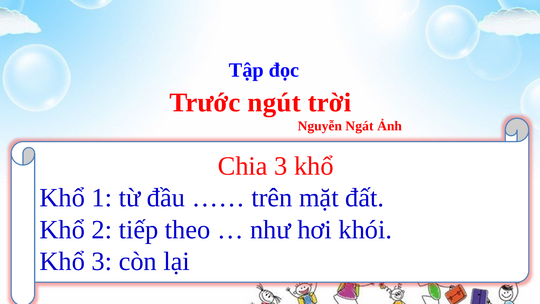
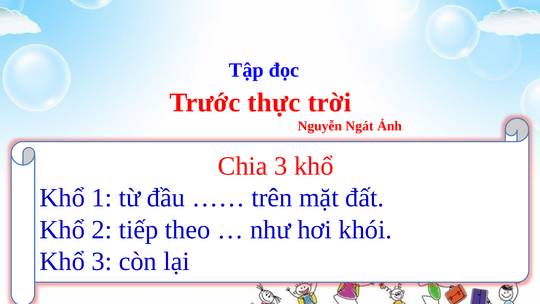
ngút: ngút -> thực (274, 102)
